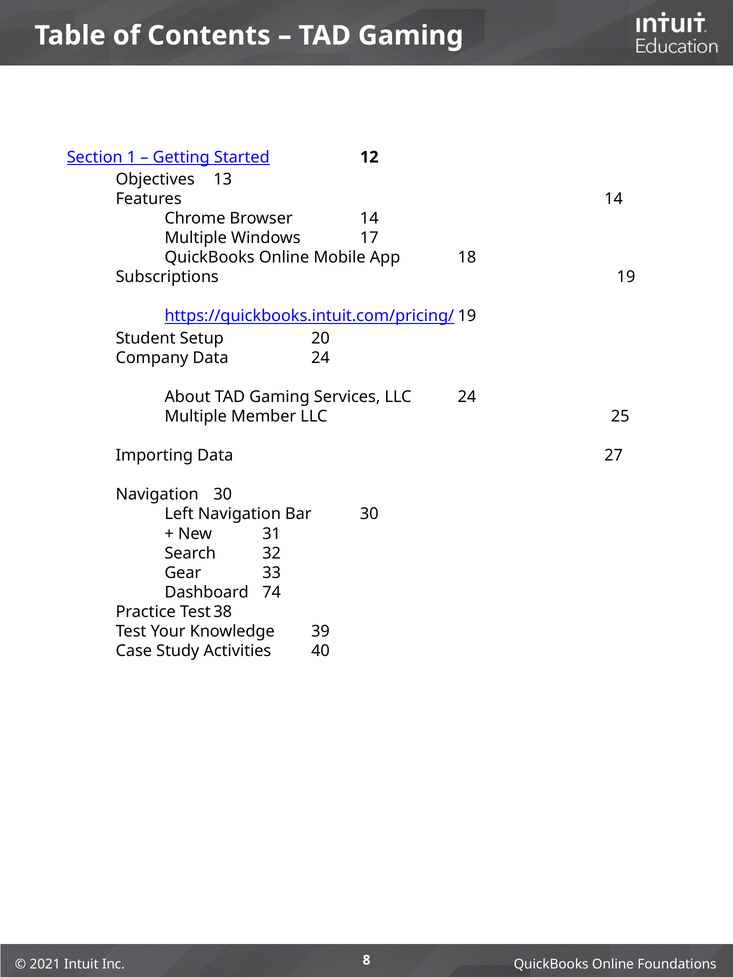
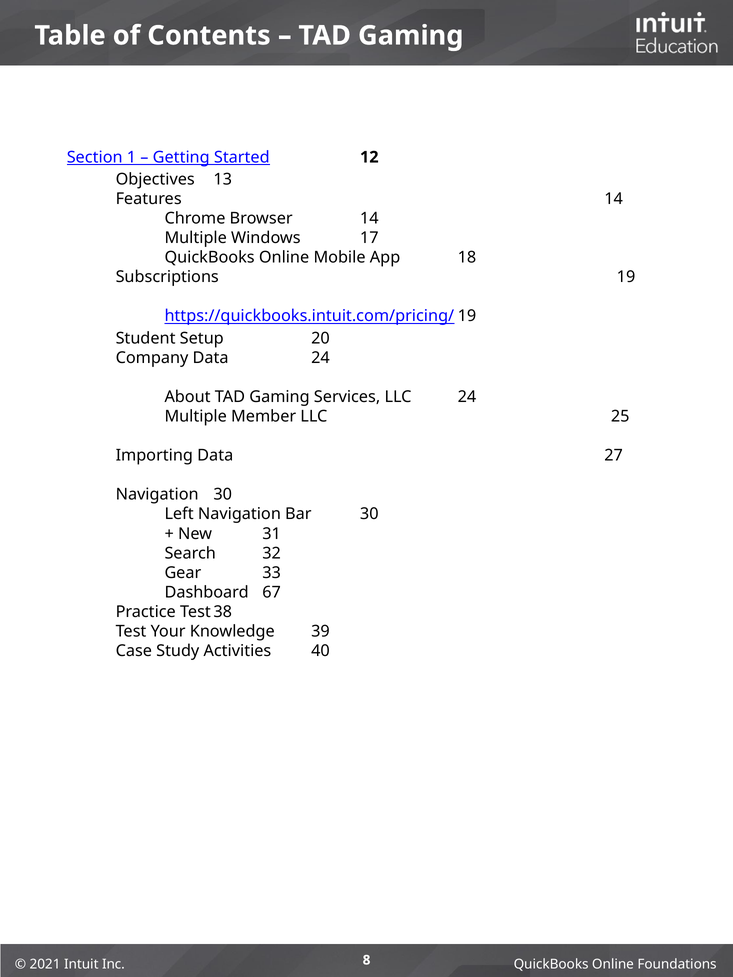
74: 74 -> 67 (272, 592)
